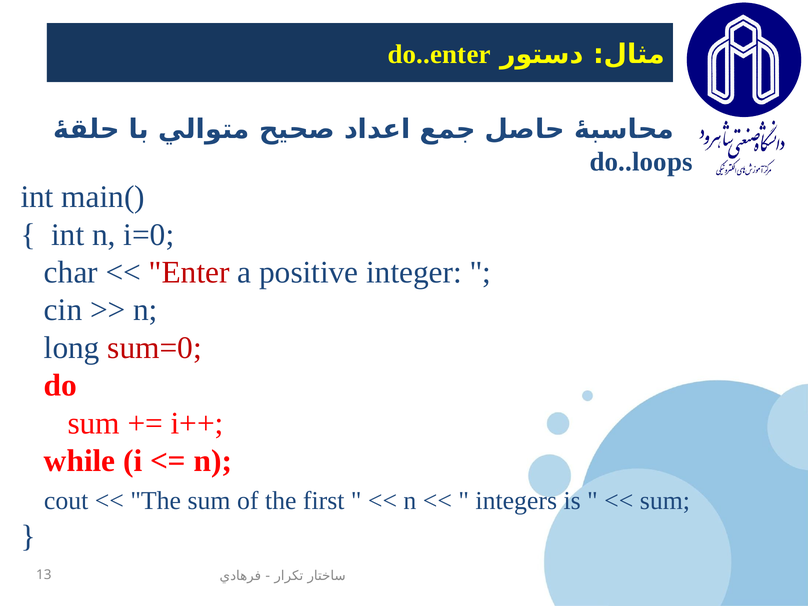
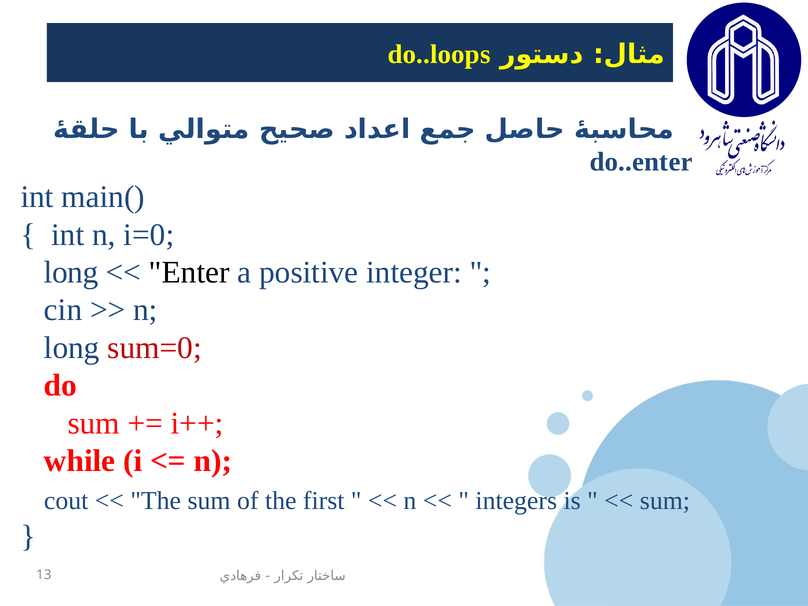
do..enter: do..enter -> do..loops (439, 54)
do..loops: do..loops -> do..enter (641, 162)
char: char -> long (71, 272)
Enter colour: red -> black (189, 272)
